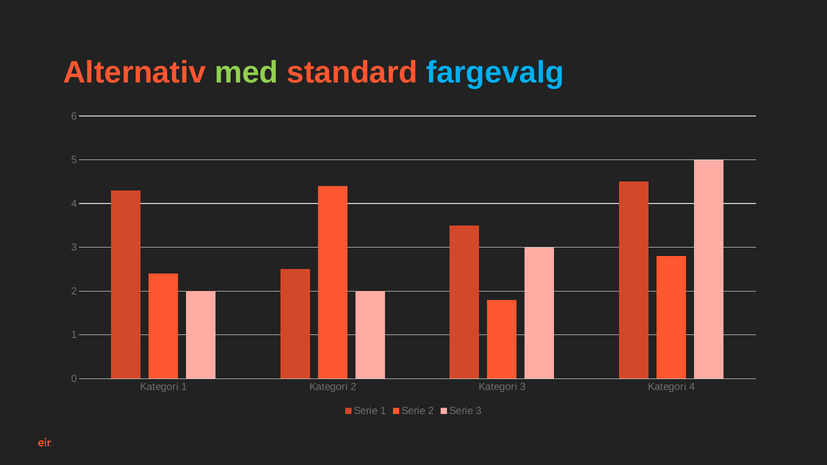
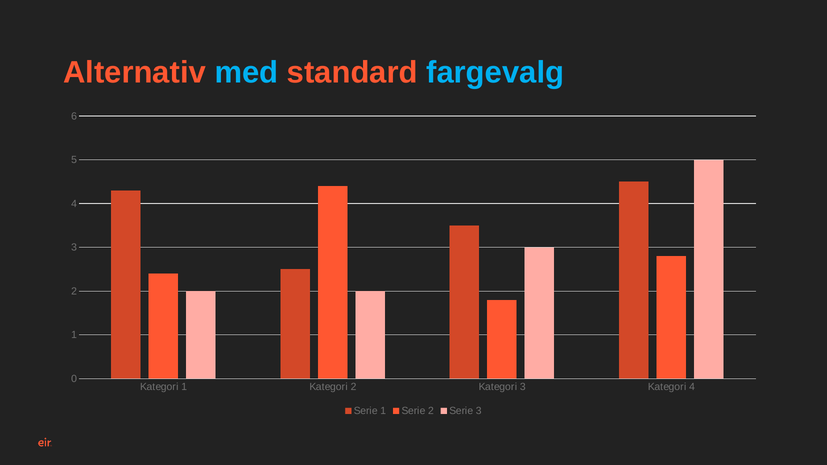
med colour: light green -> light blue (246, 73)
